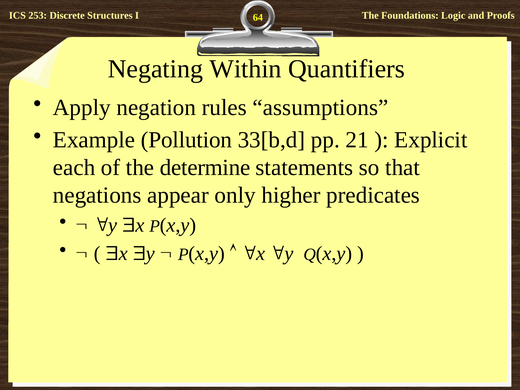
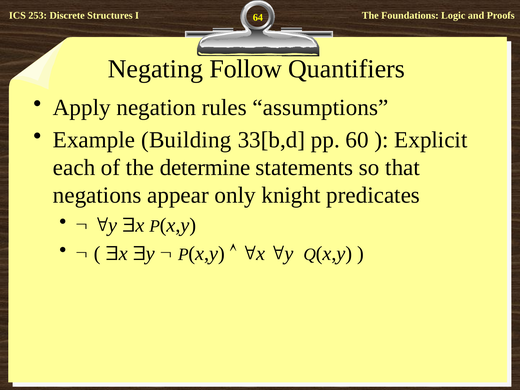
Within: Within -> Follow (246, 69)
Pollution: Pollution -> Building (186, 140)
21: 21 -> 60 (357, 140)
higher: higher -> knight (291, 195)
